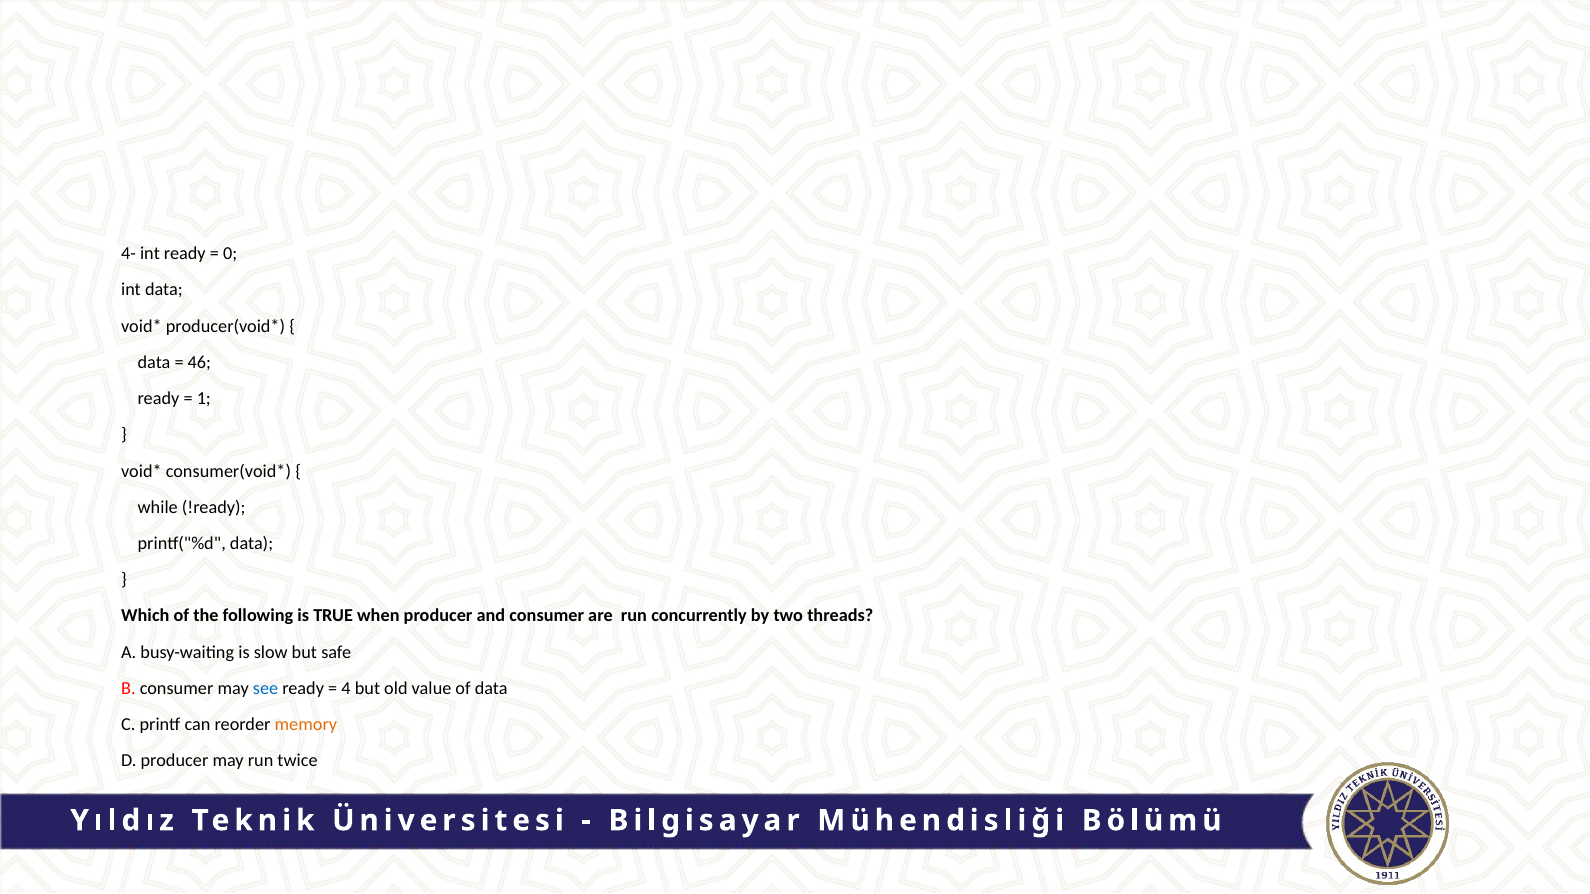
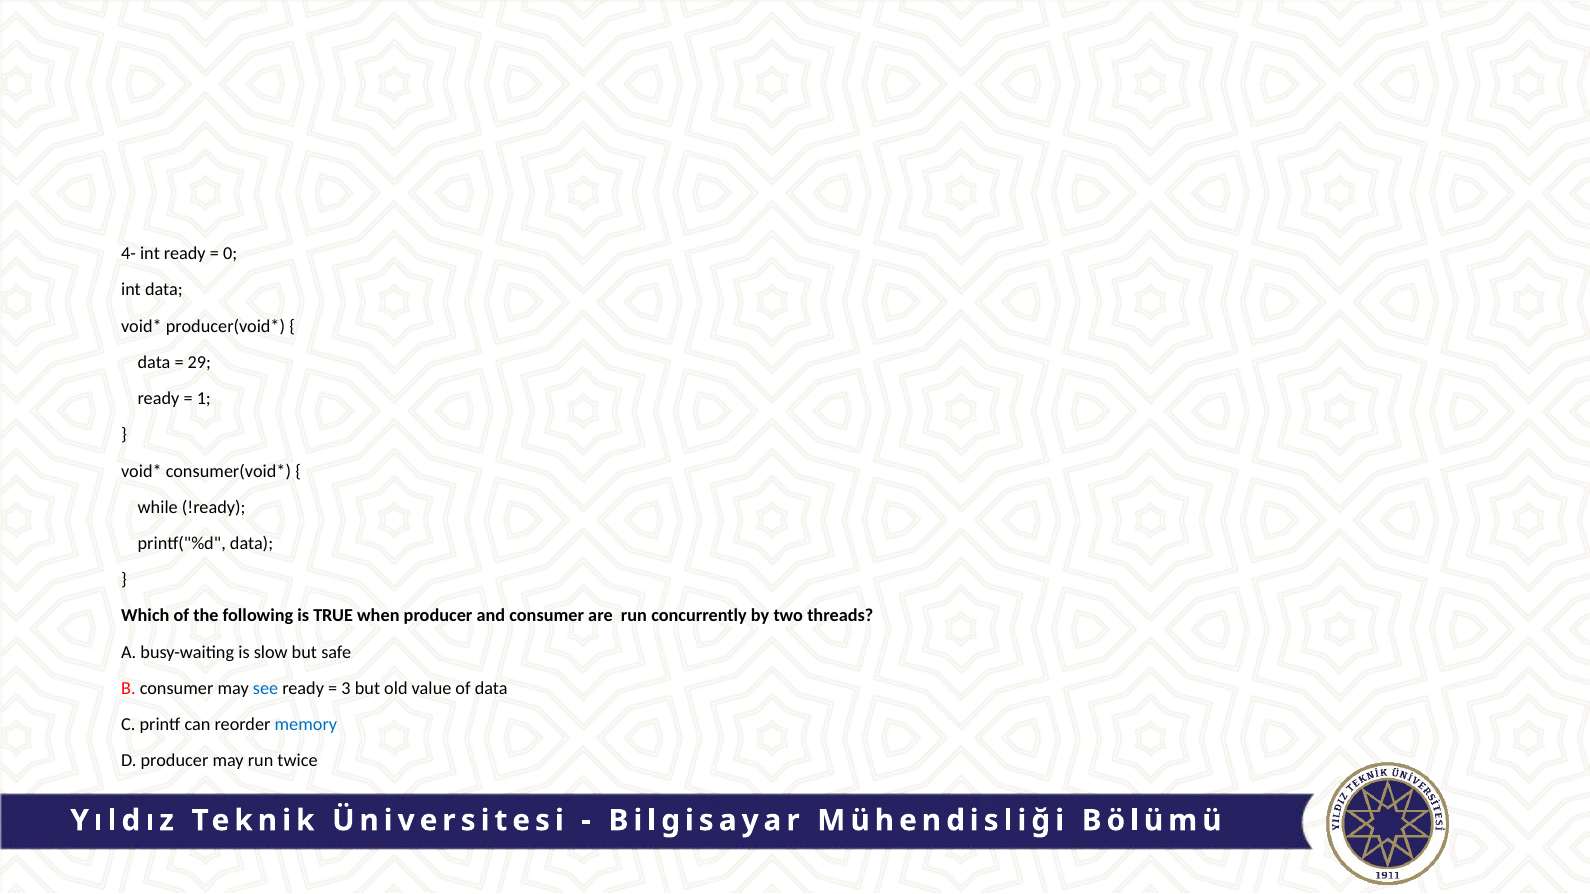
46: 46 -> 29 (199, 363)
4: 4 -> 3 (346, 689)
memory colour: orange -> blue (306, 725)
